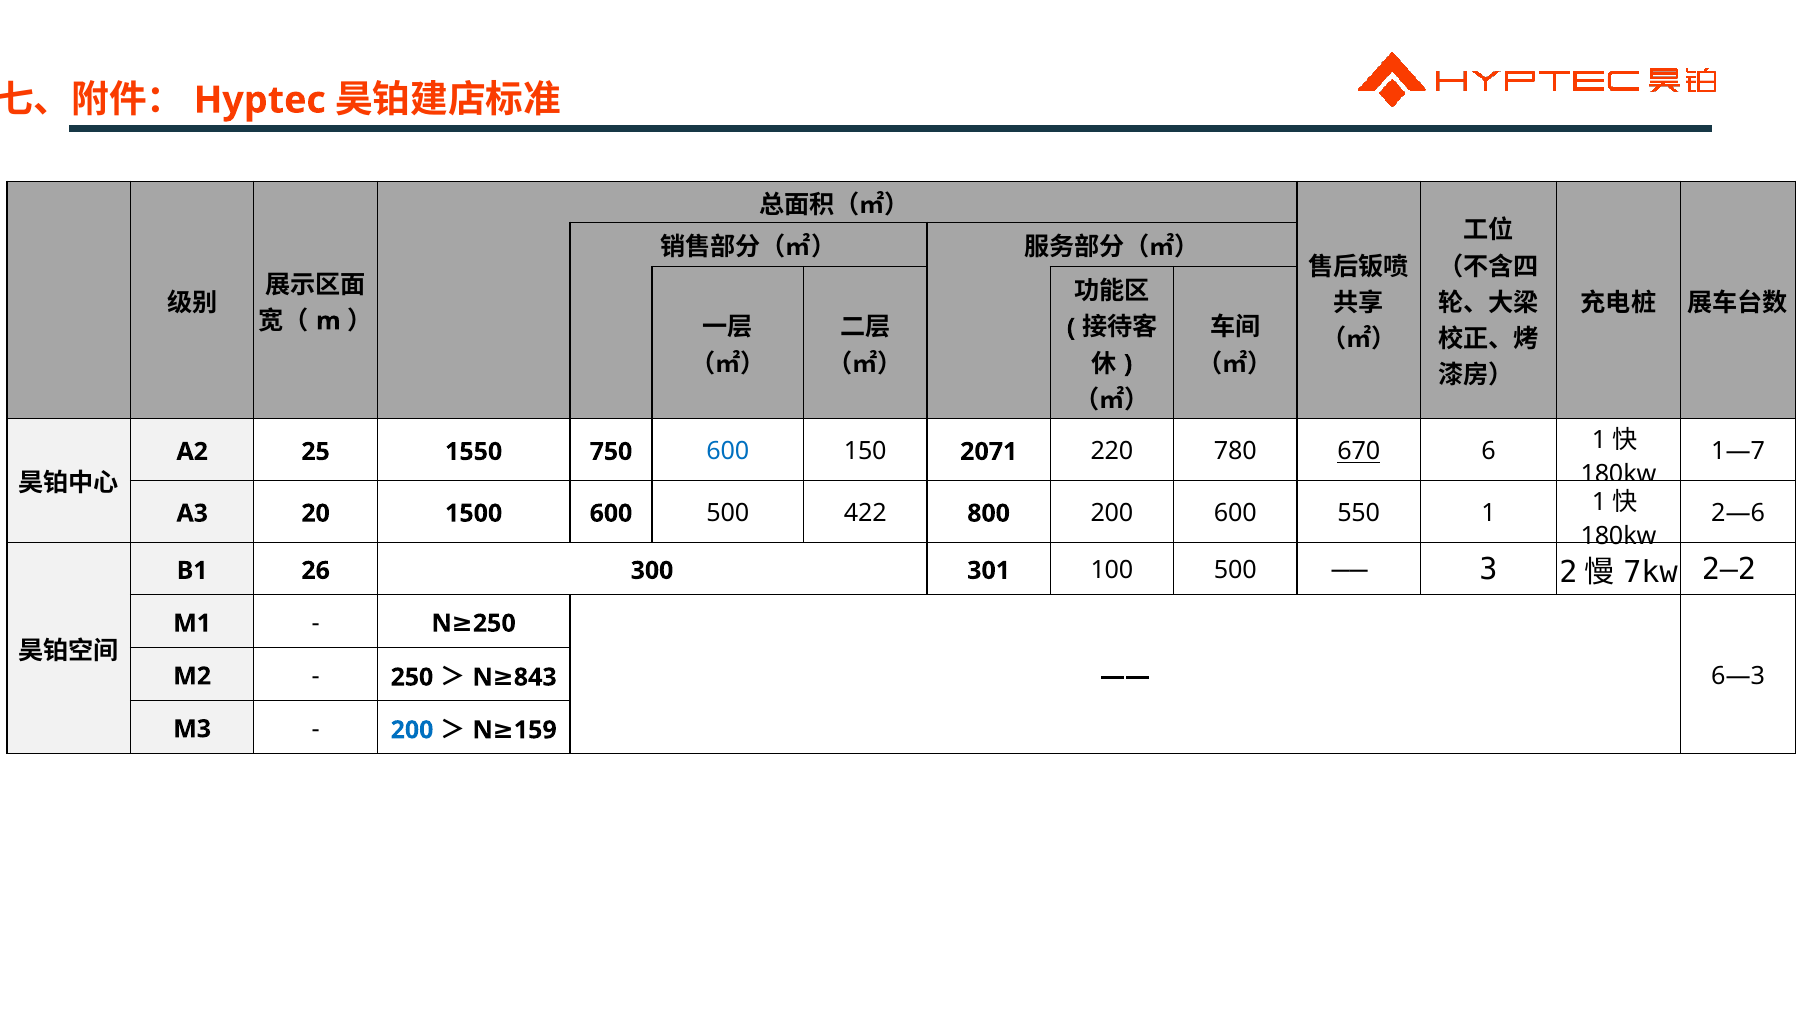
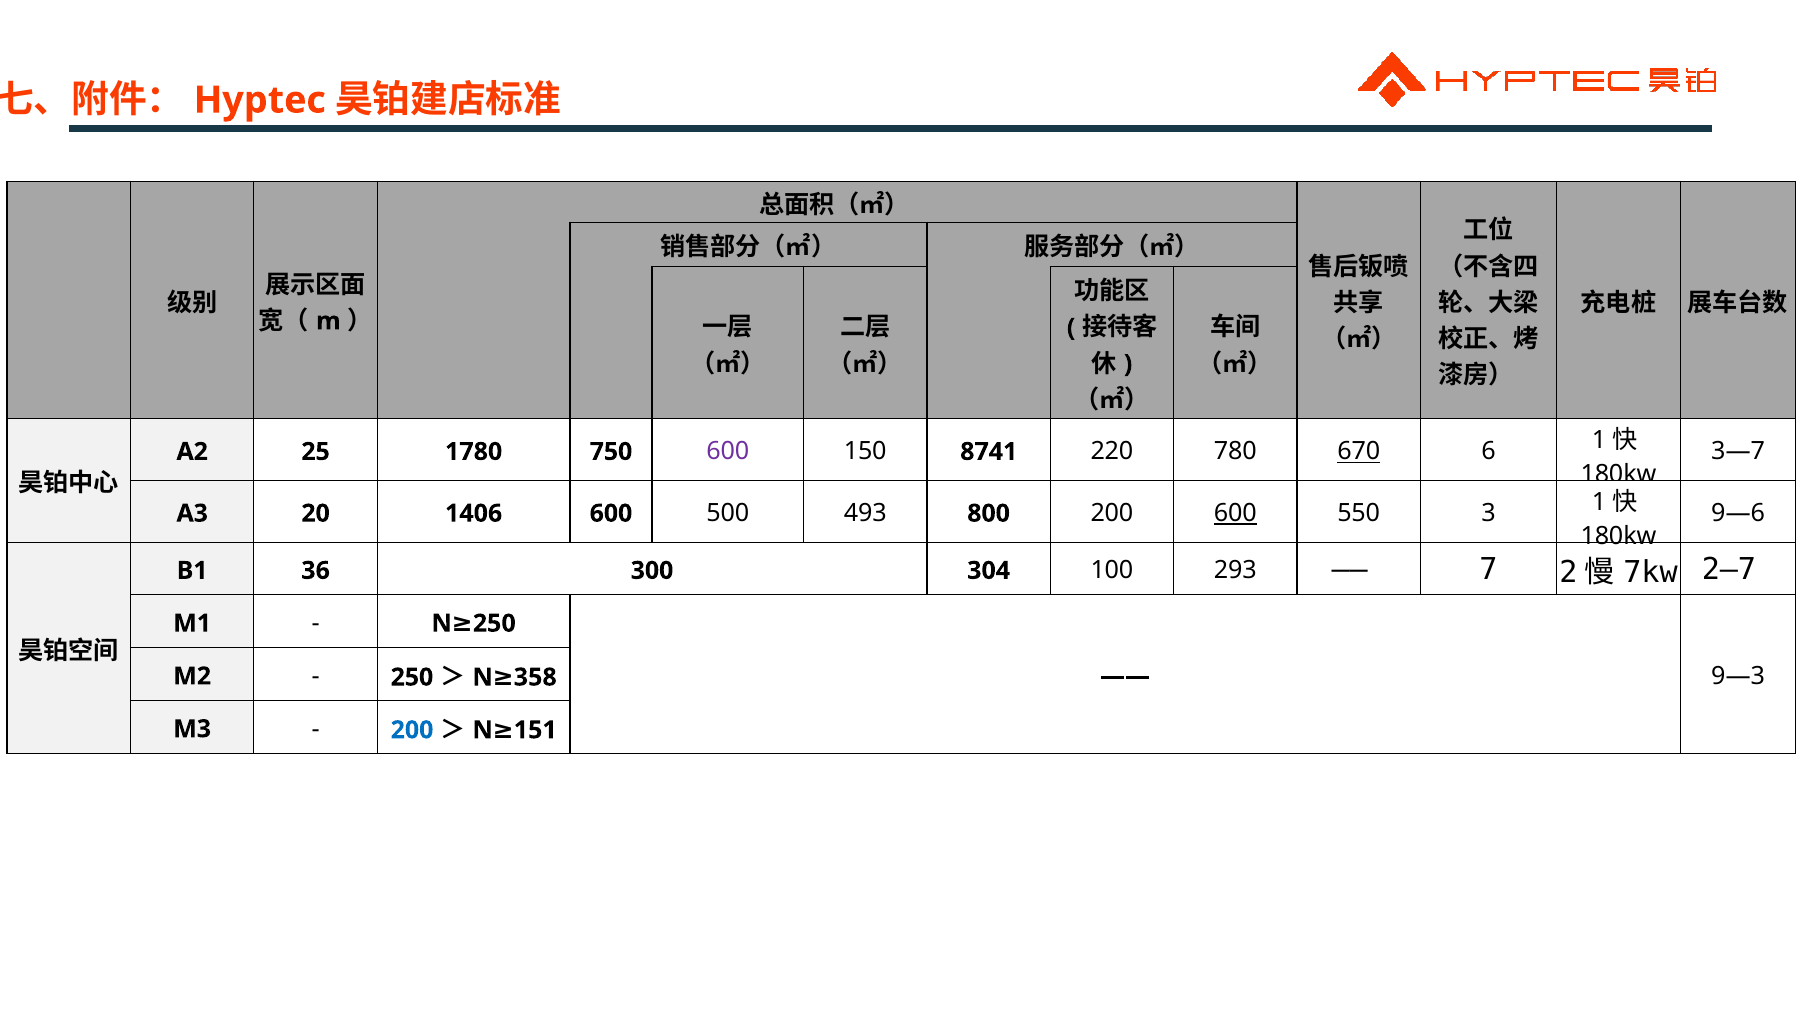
1—7: 1—7 -> 3—7 (1738, 452)
1550: 1550 -> 1780 (474, 452)
600 colour: blue -> purple (728, 452)
2071: 2071 -> 8741 (989, 452)
2—6: 2—6 -> 9—6 (1738, 513)
1500: 1500 -> 1406 (474, 513)
422: 422 -> 493 (865, 513)
600 underline: none -> present (1235, 513)
550 1: 1 -> 3 (1489, 513)
26: 26 -> 36 (316, 571)
301: 301 -> 304 (989, 571)
100 500: 500 -> 293 (1235, 571)
3: 3 -> 7 (1488, 570)
2—2: 2—2 -> 2—7 (1729, 570)
843: 843 -> 358 (535, 677)
6—3: 6—3 -> 9—3 (1738, 676)
159: 159 -> 151 (535, 730)
